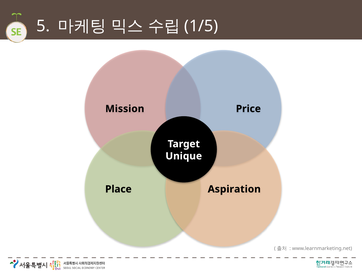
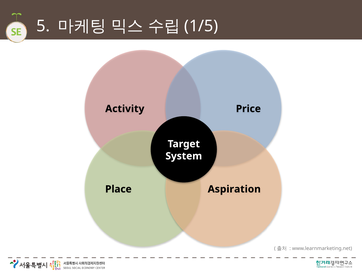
Mission: Mission -> Activity (125, 109)
Unique: Unique -> System (184, 156)
